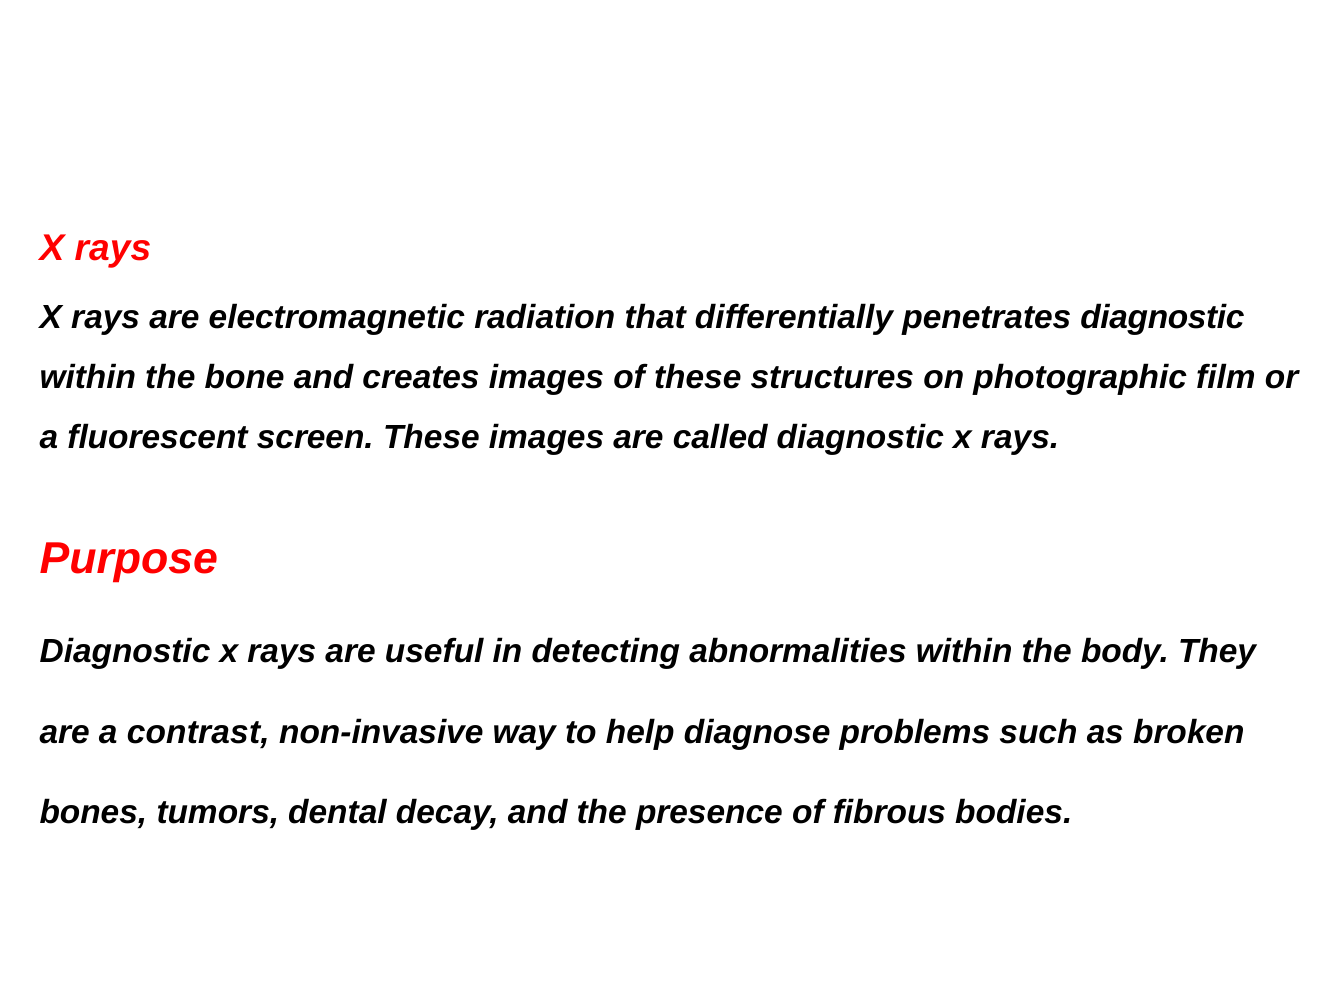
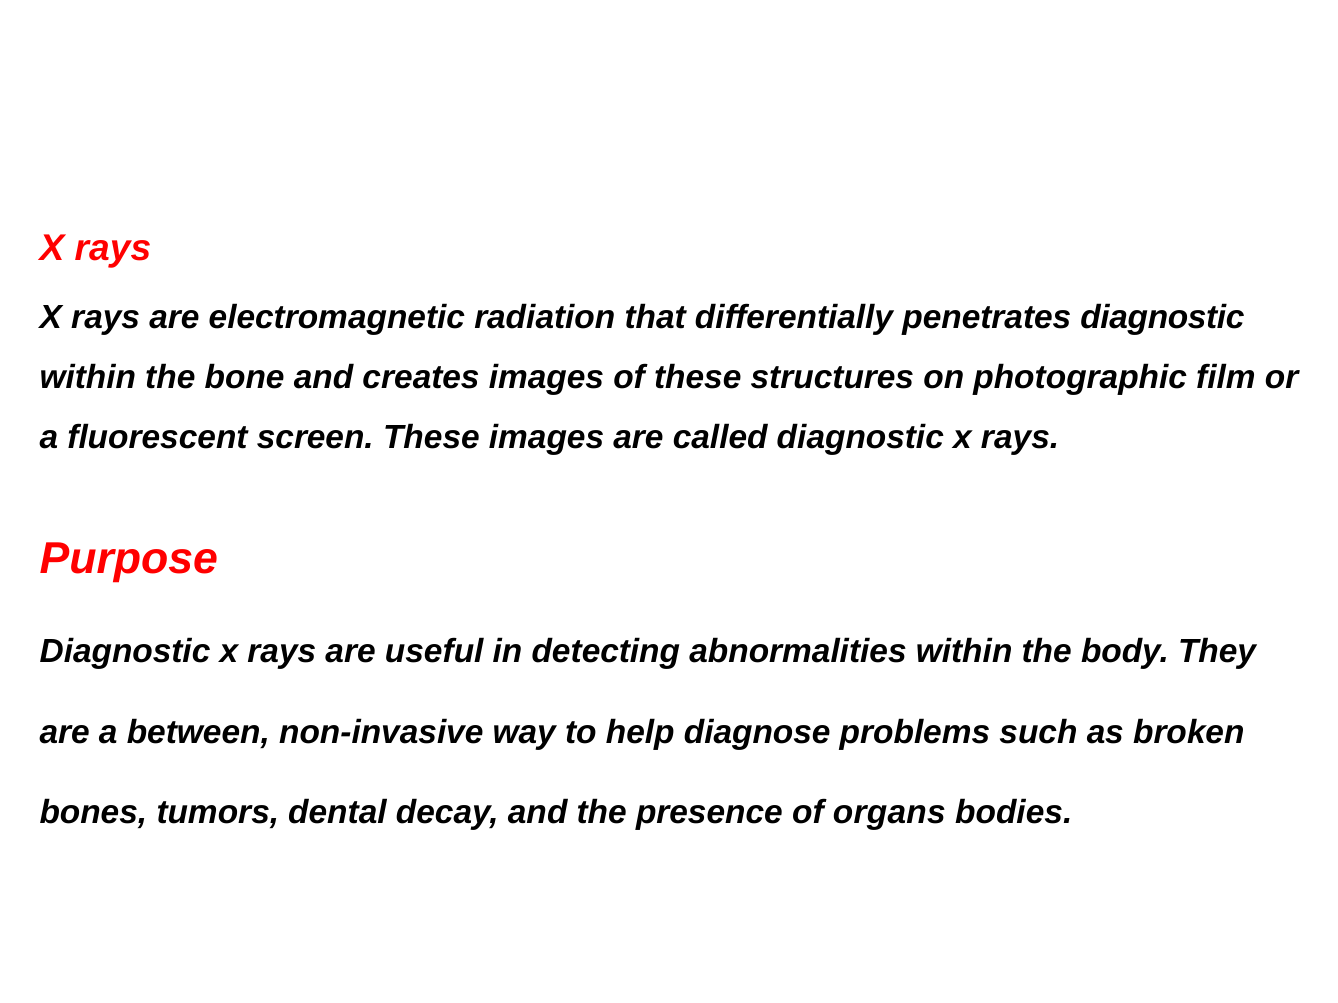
contrast: contrast -> between (198, 732)
fibrous: fibrous -> organs (889, 813)
